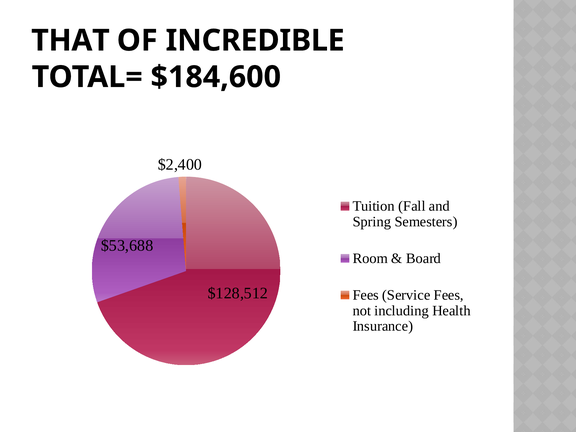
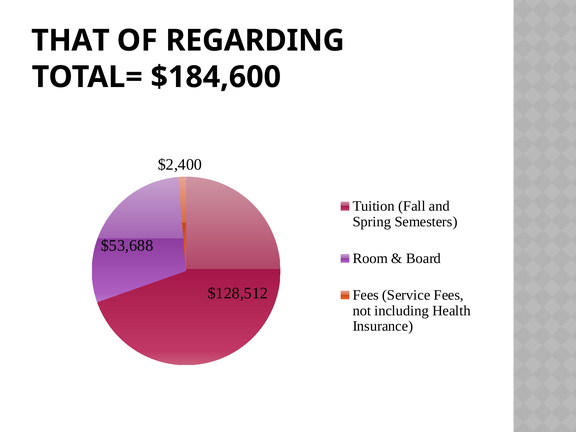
INCREDIBLE: INCREDIBLE -> REGARDING (255, 41)
